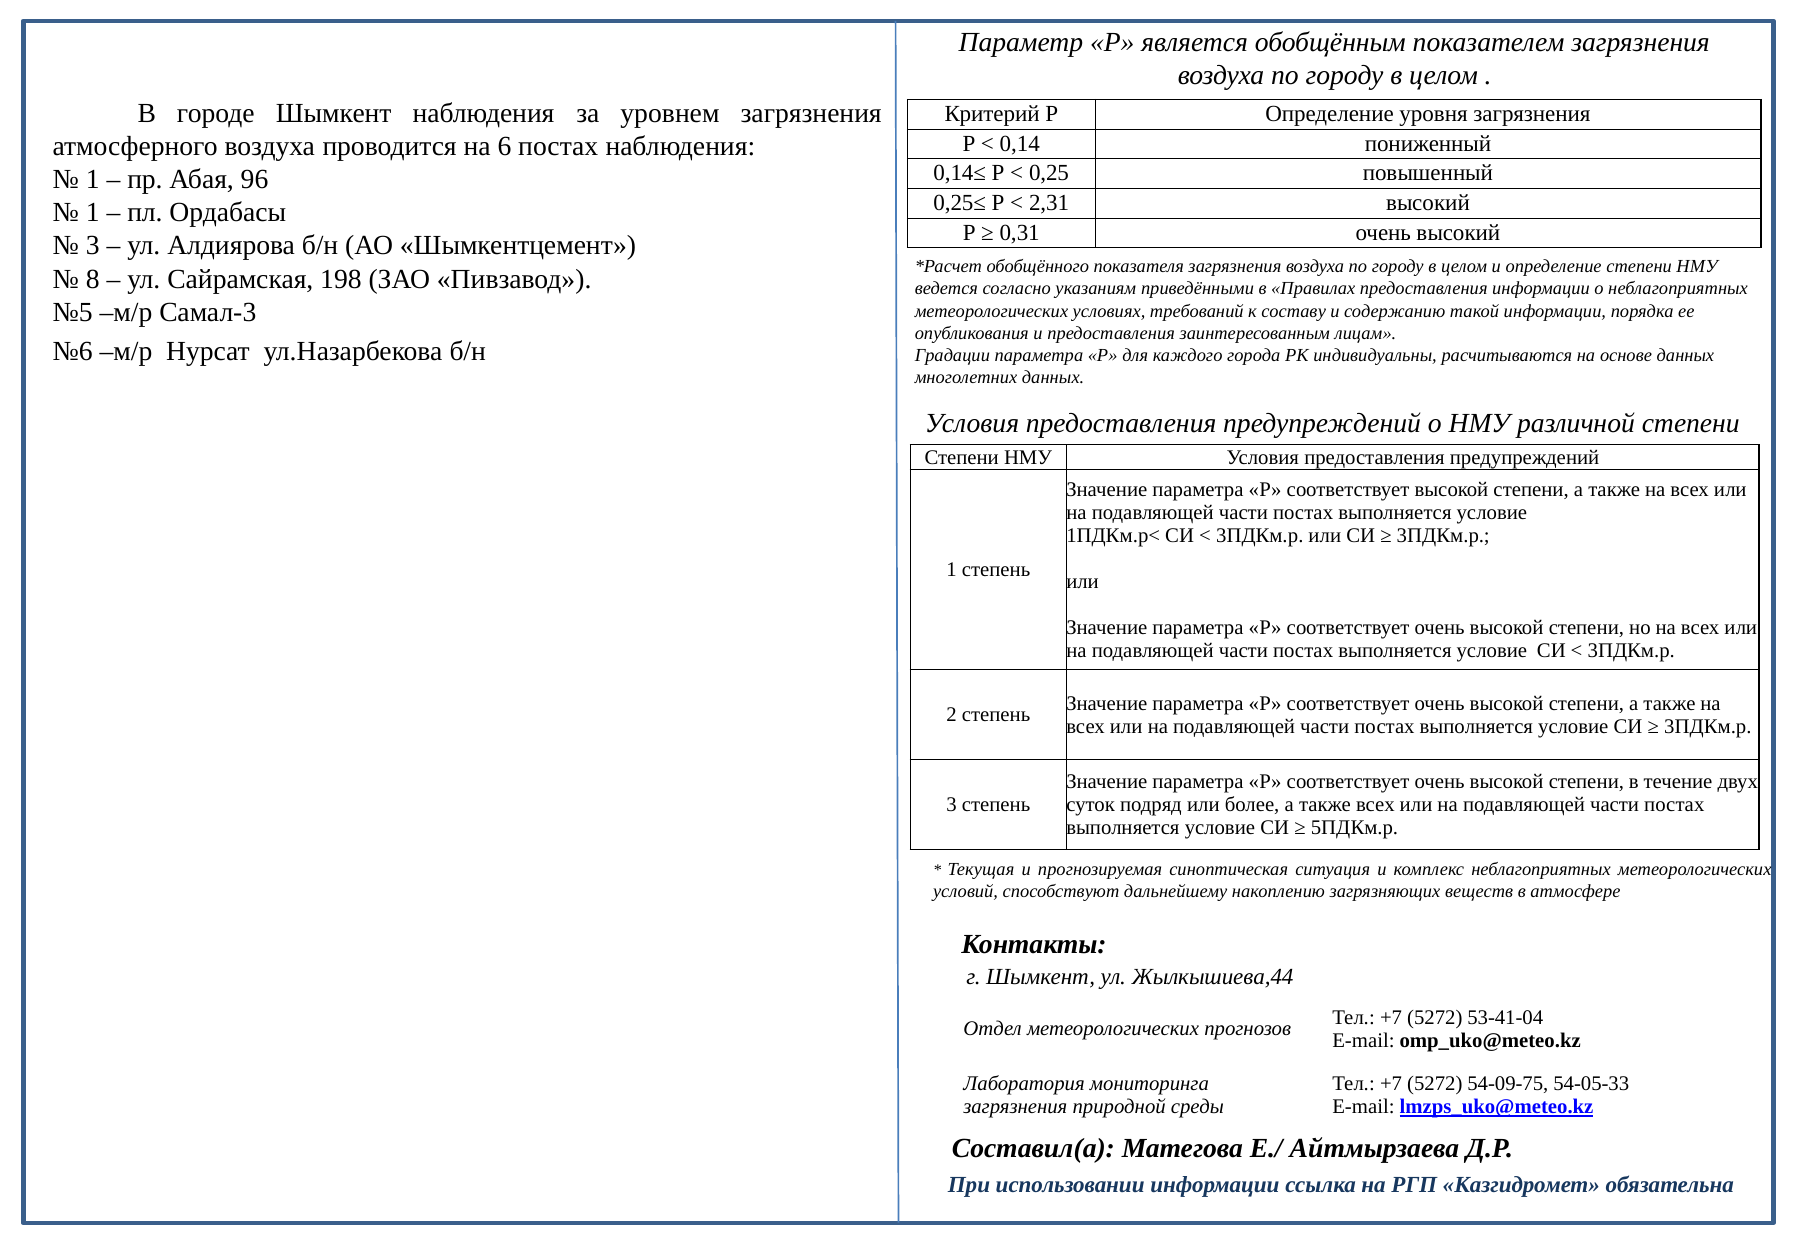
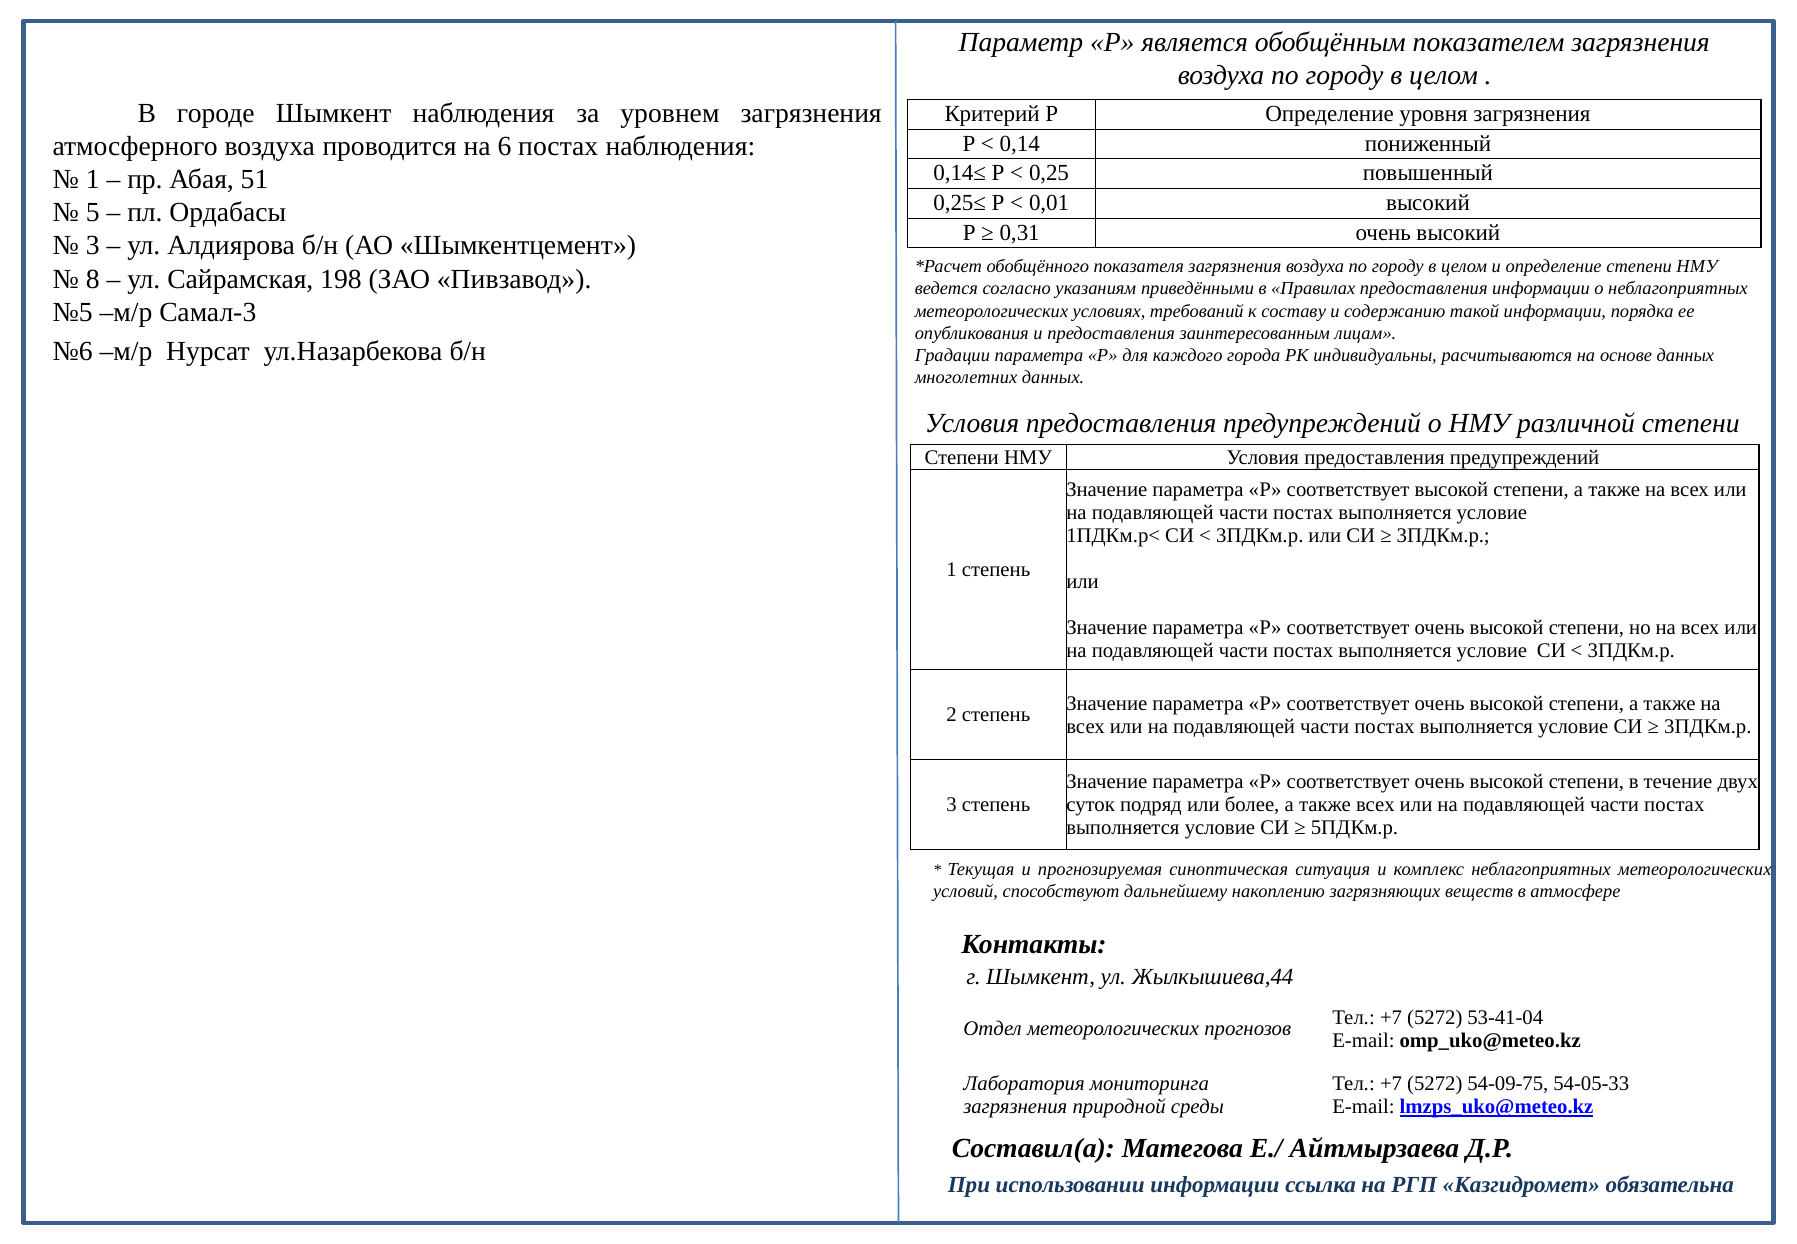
96: 96 -> 51 (255, 179)
2,31: 2,31 -> 0,01 (1049, 203)
1: 1 -> 5 (93, 213)
